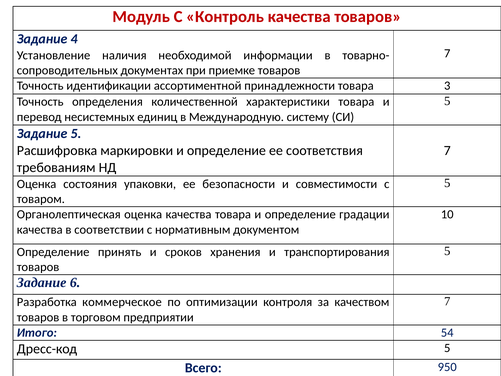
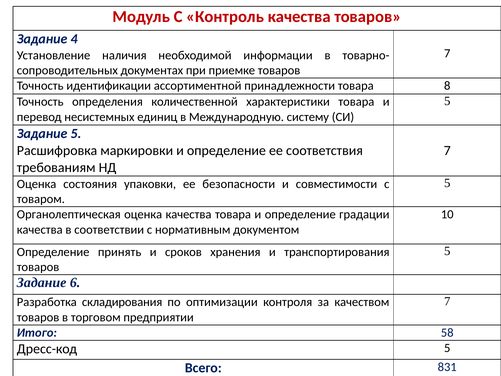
3: 3 -> 8 (447, 86)
коммерческое: коммерческое -> складирования (122, 302)
54: 54 -> 58 (447, 332)
950: 950 -> 831 (447, 367)
